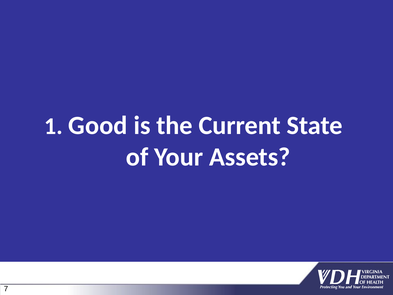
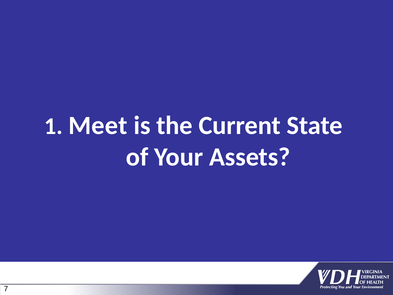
Good: Good -> Meet (98, 125)
